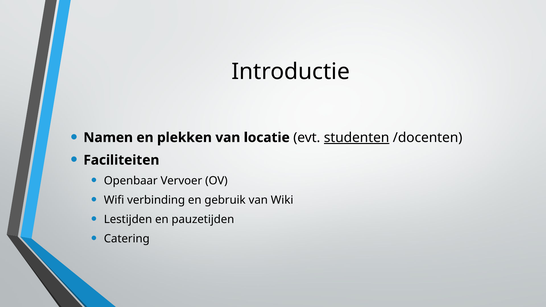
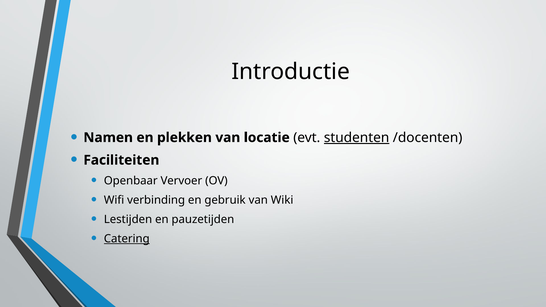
Catering underline: none -> present (127, 239)
